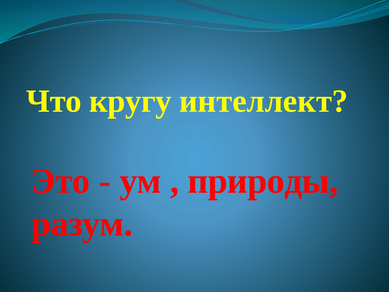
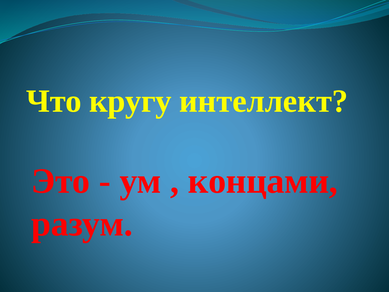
природы: природы -> концами (263, 181)
